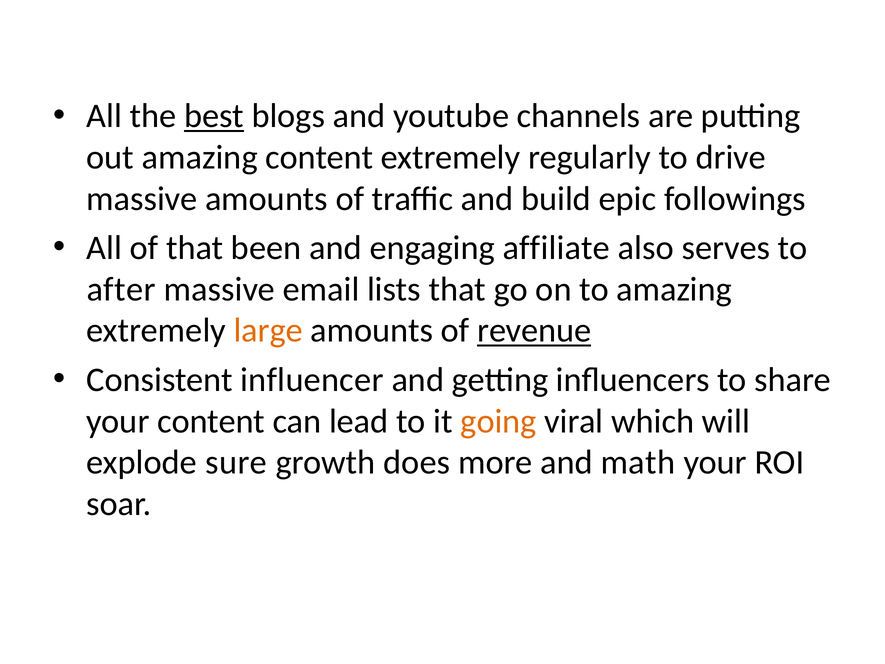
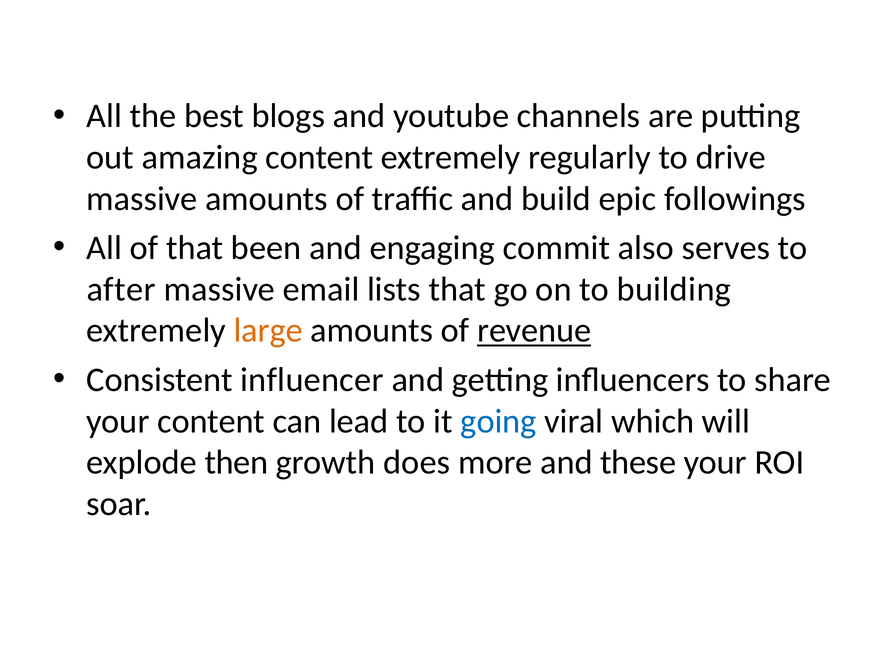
best underline: present -> none (214, 116)
affiliate: affiliate -> commit (556, 248)
to amazing: amazing -> building (674, 289)
going colour: orange -> blue (499, 421)
sure: sure -> then (236, 462)
math: math -> these (638, 462)
